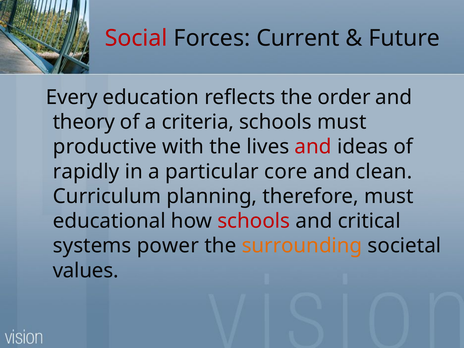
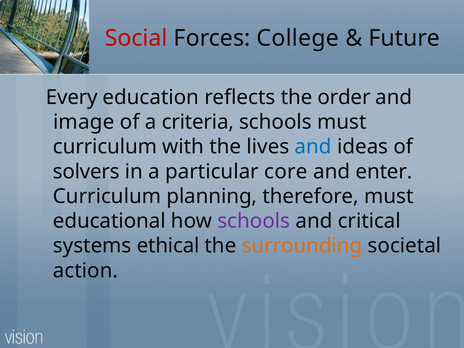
Current: Current -> College (298, 38)
theory: theory -> image (84, 122)
productive: productive -> curriculum (105, 147)
and colour: red -> blue (313, 147)
rapidly: rapidly -> solvers (86, 172)
clean: clean -> enter (384, 172)
schools colour: red -> purple (254, 221)
power: power -> ethical (168, 246)
values: values -> action (86, 271)
